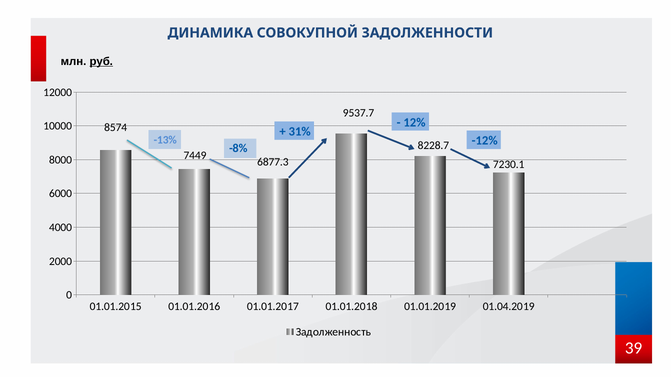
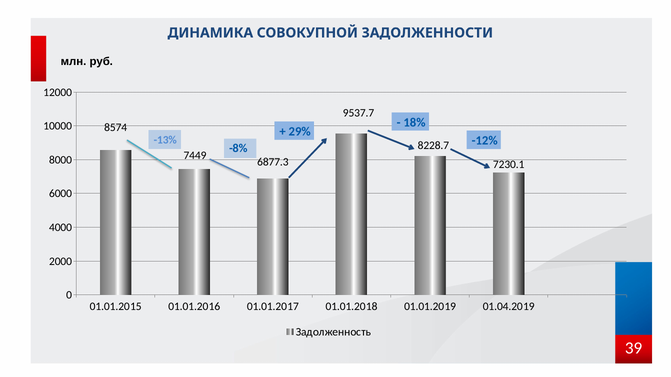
руб underline: present -> none (101, 61)
12%: 12% -> 18% (414, 123)
31%: 31% -> 29% (300, 132)
